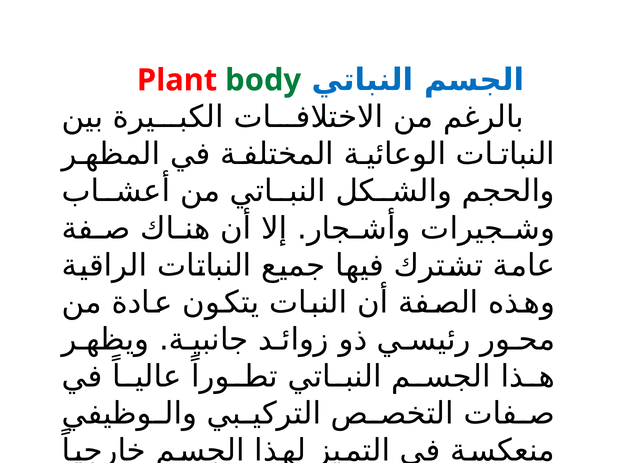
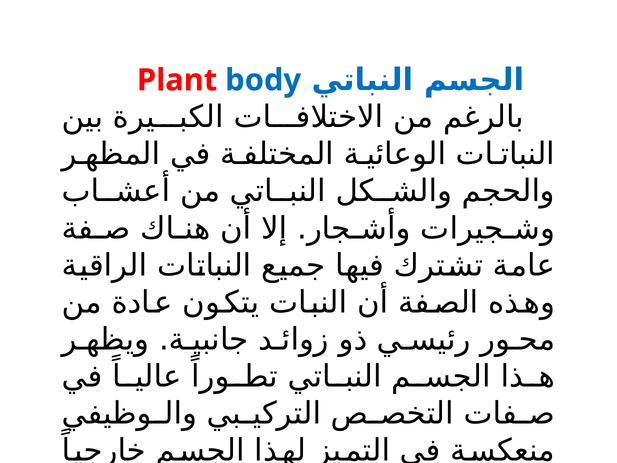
body colour: green -> blue (263, 80)
